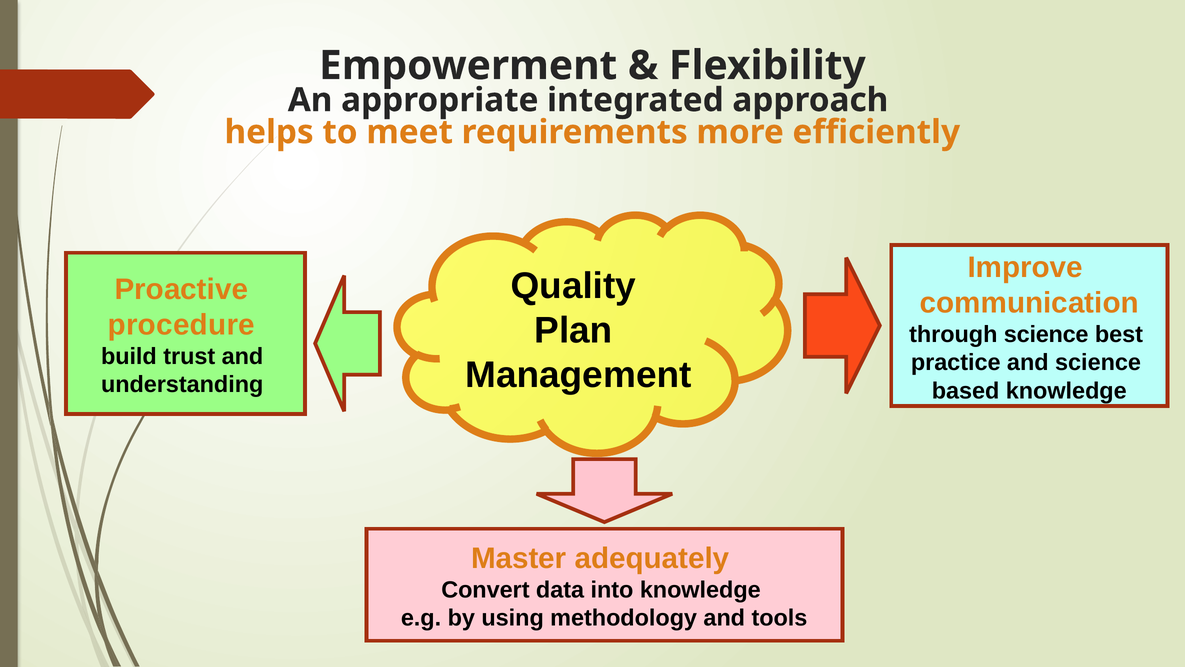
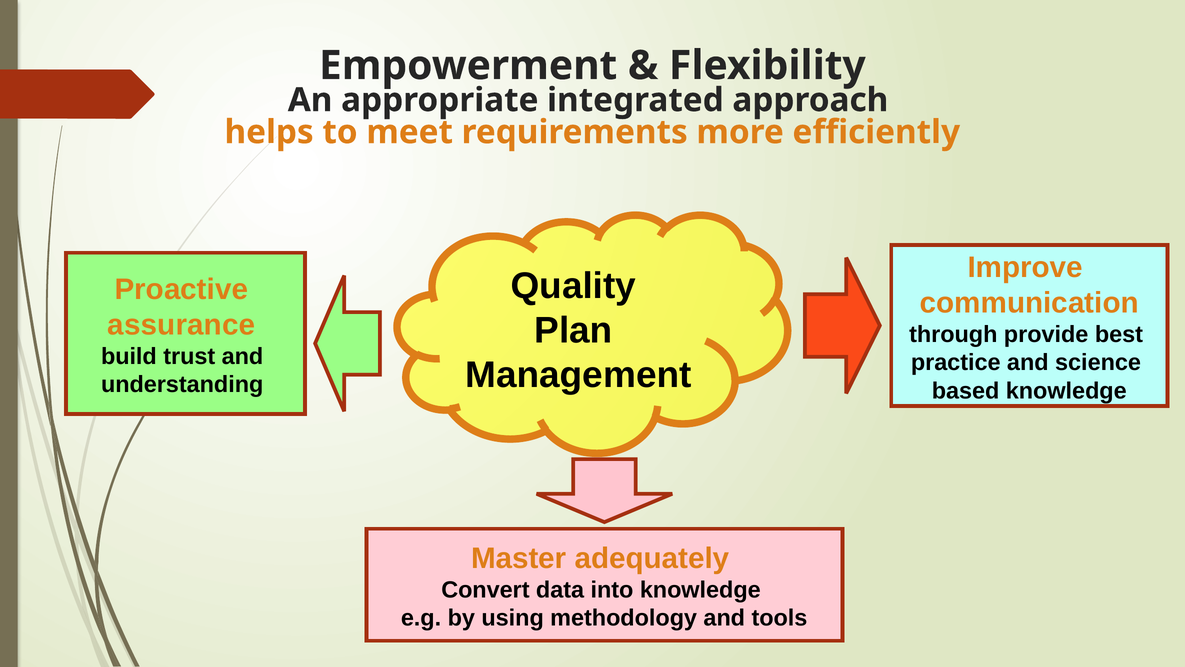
procedure: procedure -> assurance (181, 325)
through science: science -> provide (1046, 334)
